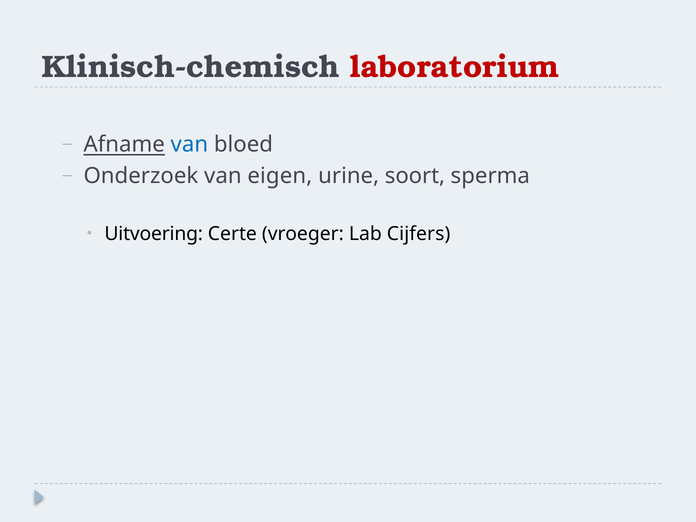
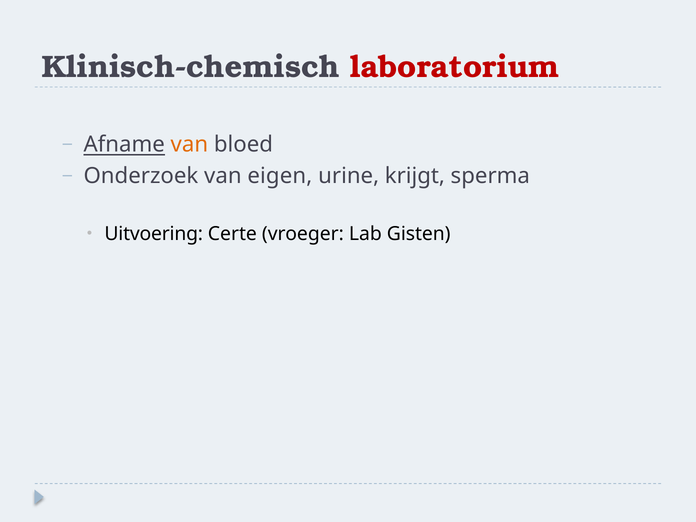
van colour: blue -> orange (189, 145)
soort: soort -> krijgt (415, 176)
Cijfers: Cijfers -> Gisten (419, 234)
